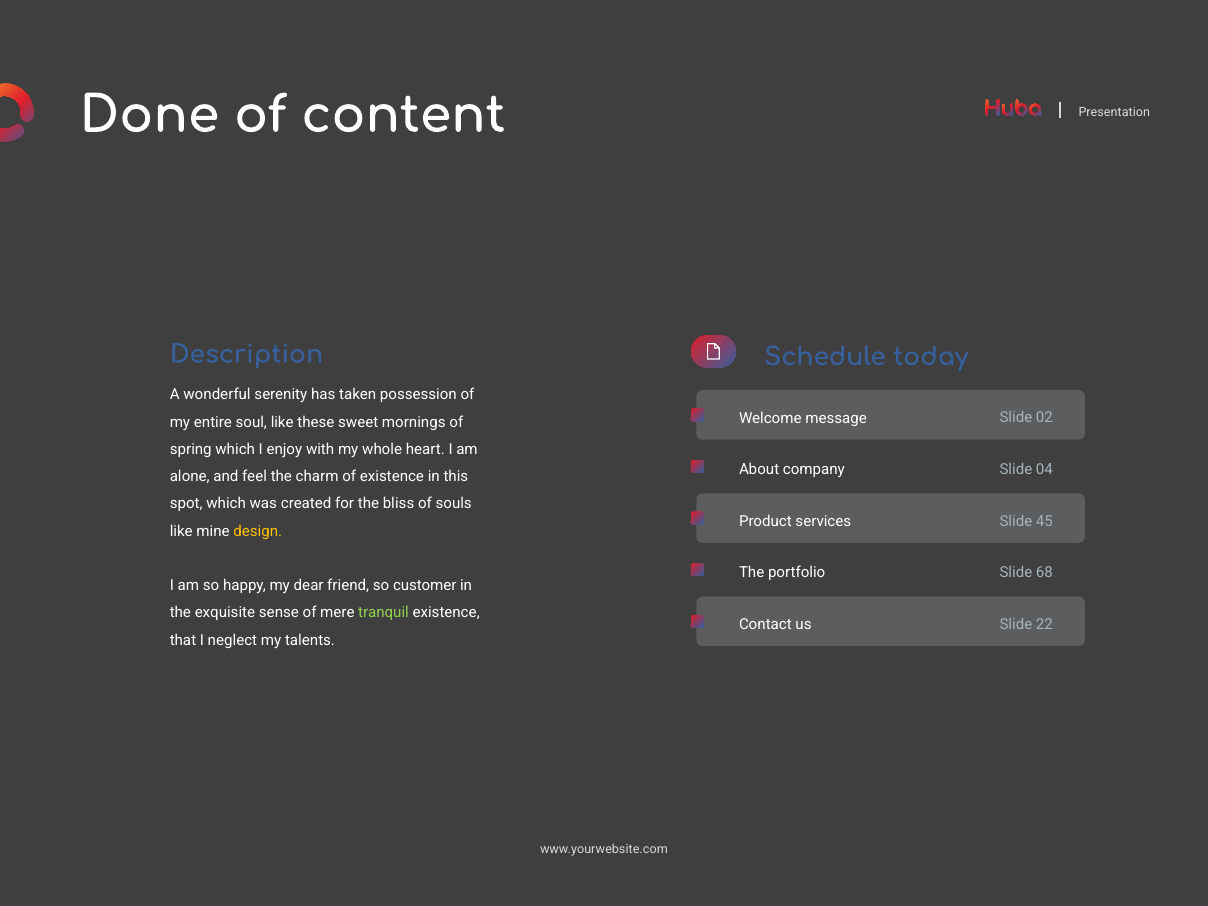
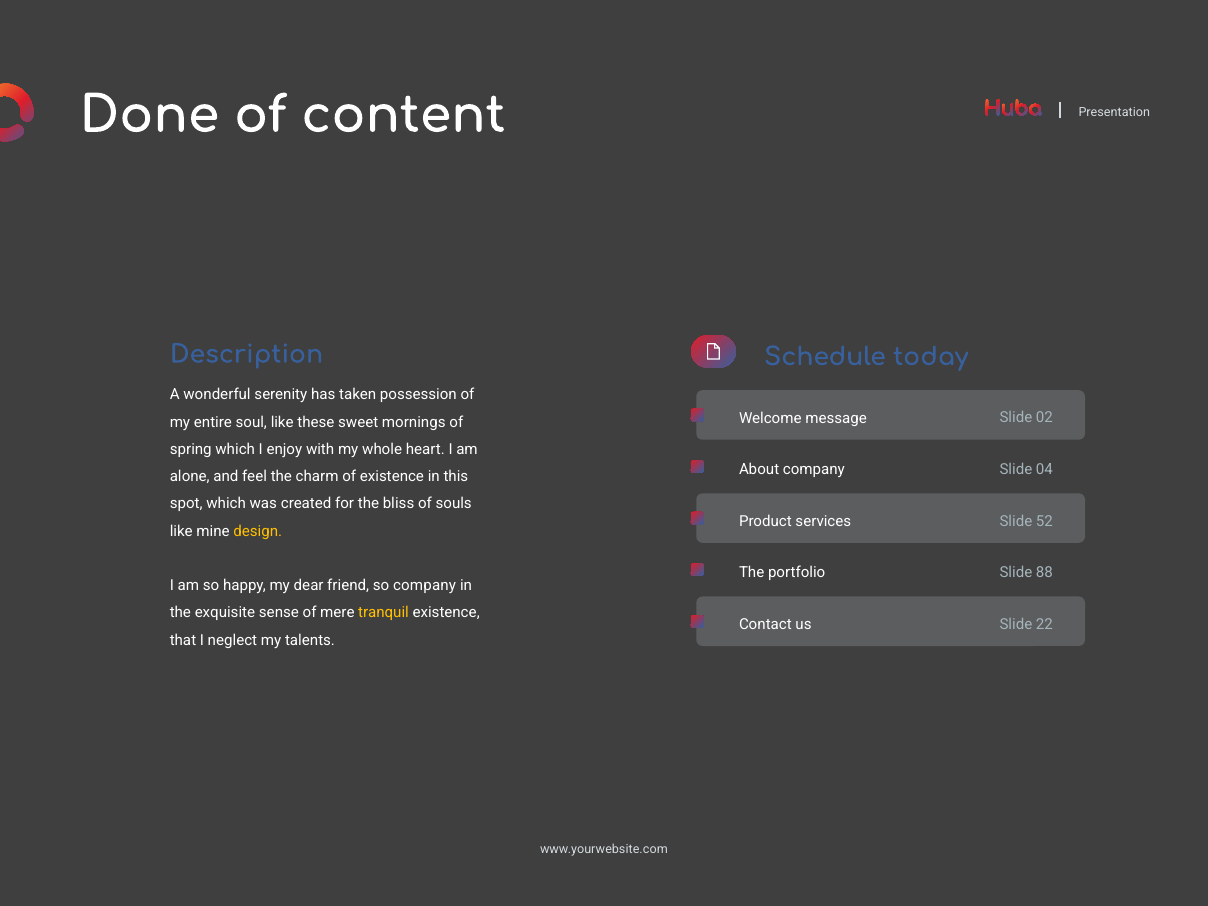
45: 45 -> 52 (1044, 521)
68: 68 -> 88 (1044, 573)
so customer: customer -> company (425, 586)
tranquil colour: light green -> yellow (384, 613)
